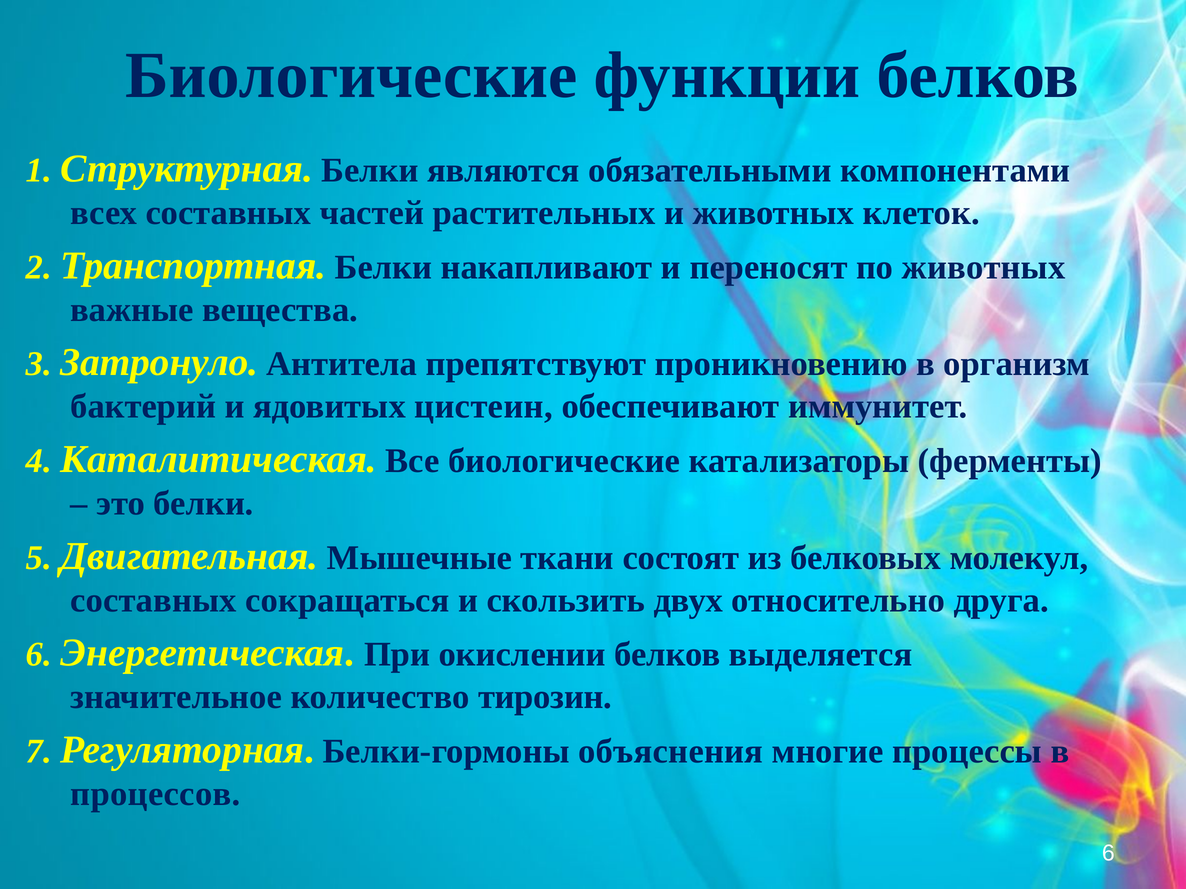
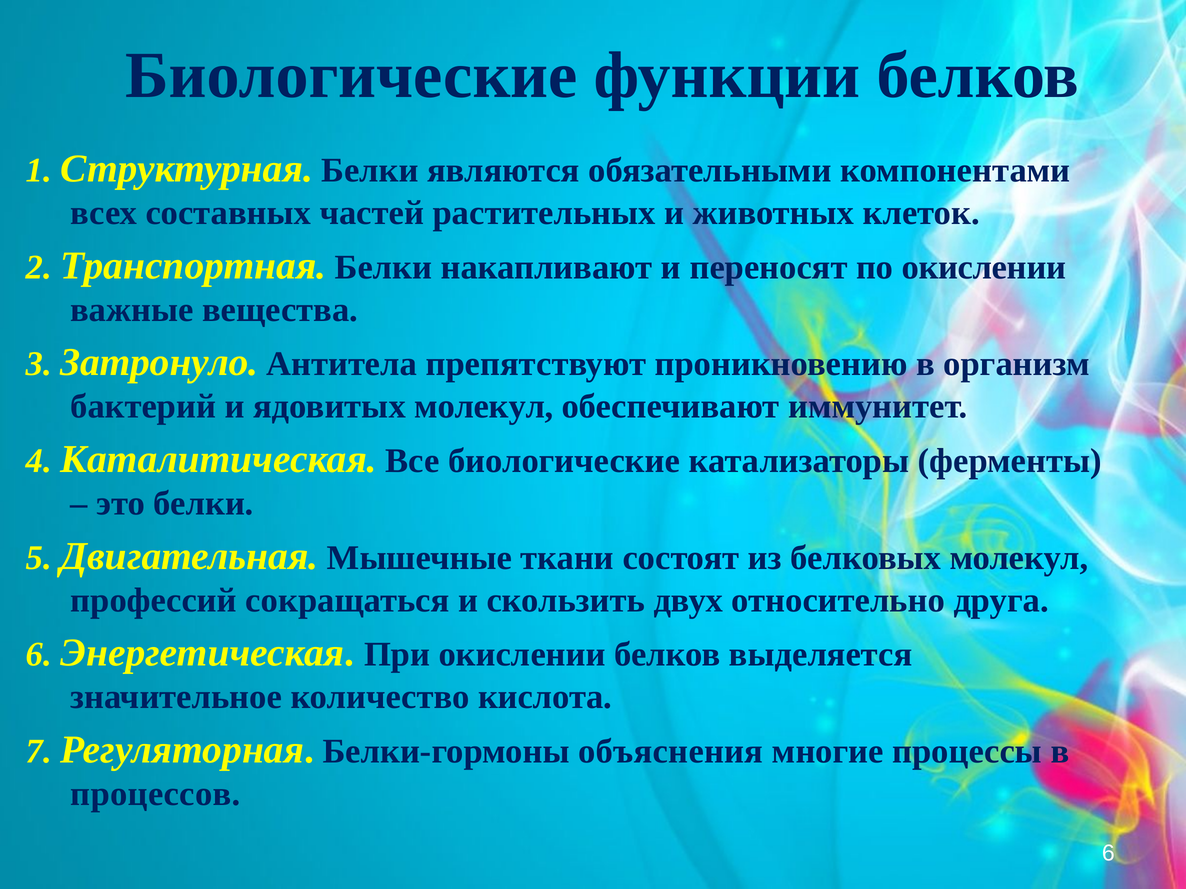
по животных: животных -> окислении (984, 267)
ядовитых цистеин: цистеин -> молекул (484, 407)
составных: составных -> профессий (154, 600)
тирозин: тирозин -> кислота (545, 697)
